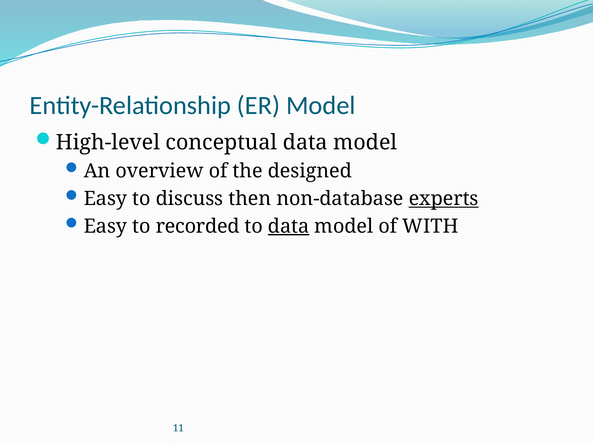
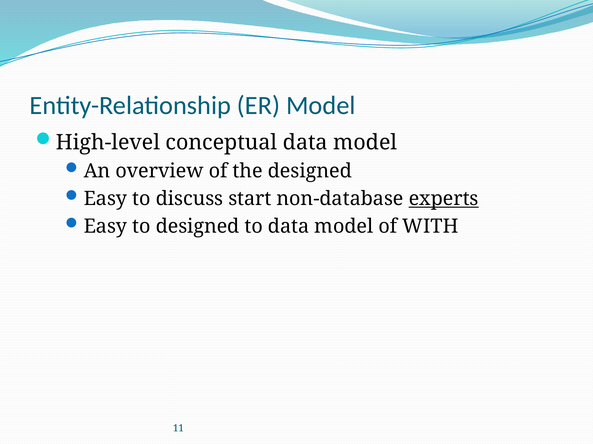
then: then -> start (250, 199)
to recorded: recorded -> designed (198, 227)
data underline: present -> none (289, 227)
